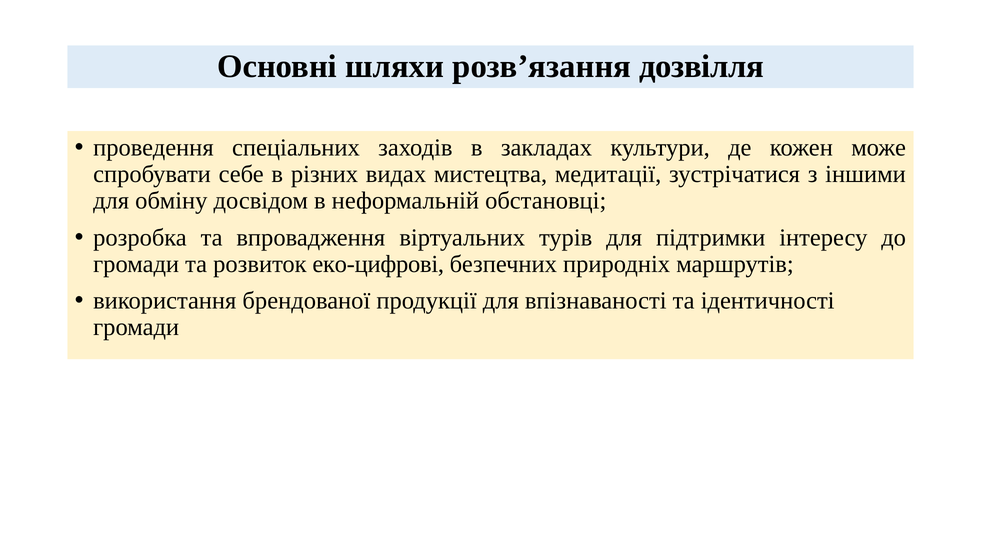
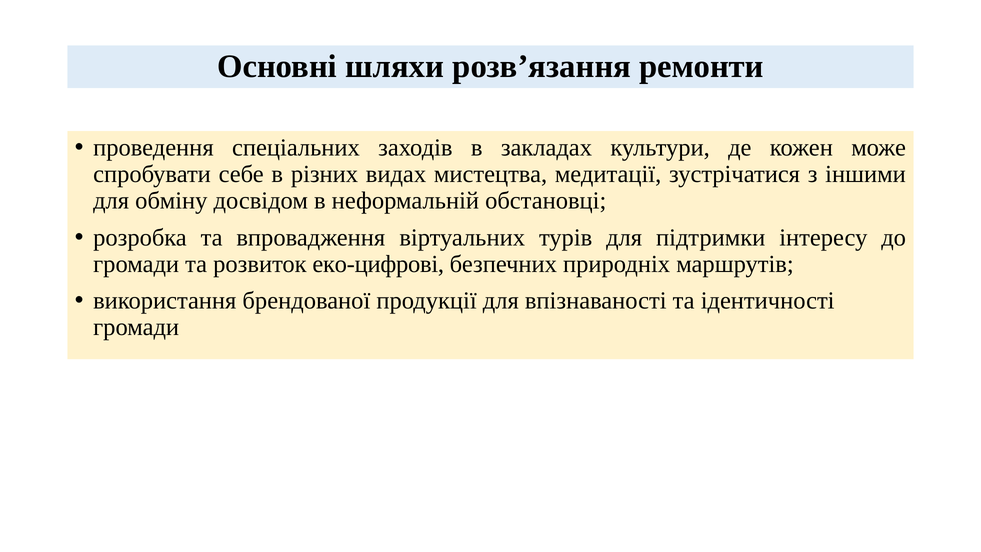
дозвілля: дозвілля -> ремонти (701, 66)
